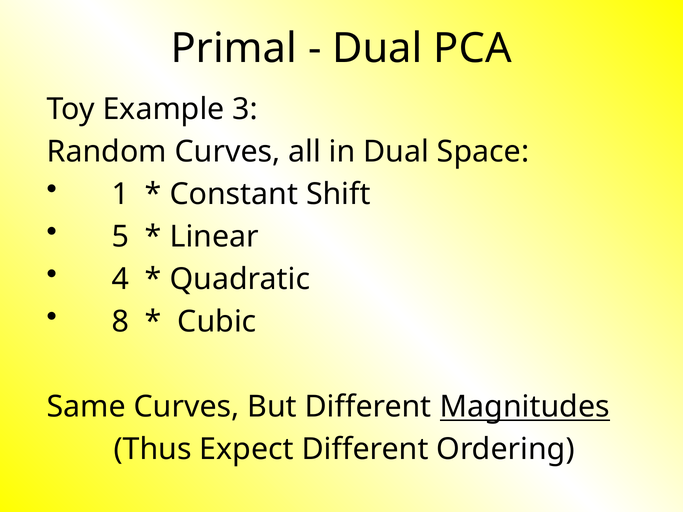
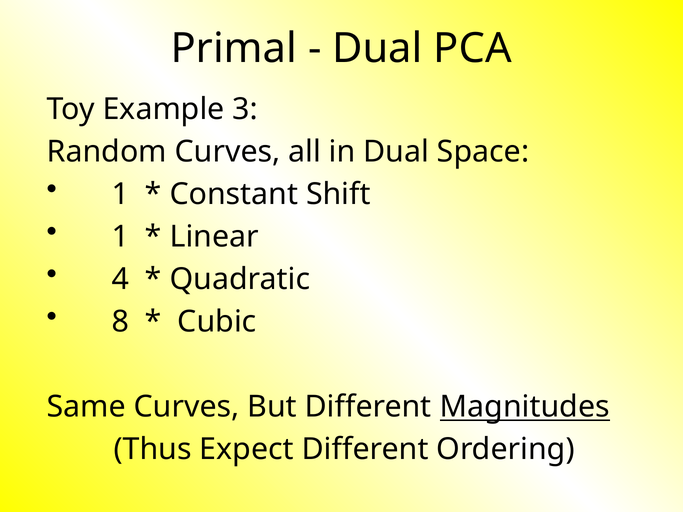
5: 5 -> 1 (120, 237)
